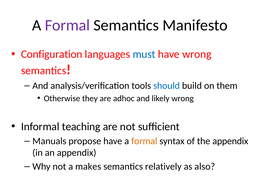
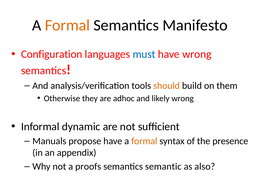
Formal colour: purple -> orange (67, 25)
should colour: blue -> orange (167, 86)
teaching: teaching -> dynamic (81, 127)
the appendix: appendix -> presence (230, 141)
makes: makes -> proofs (88, 167)
relatively: relatively -> semantic (163, 167)
